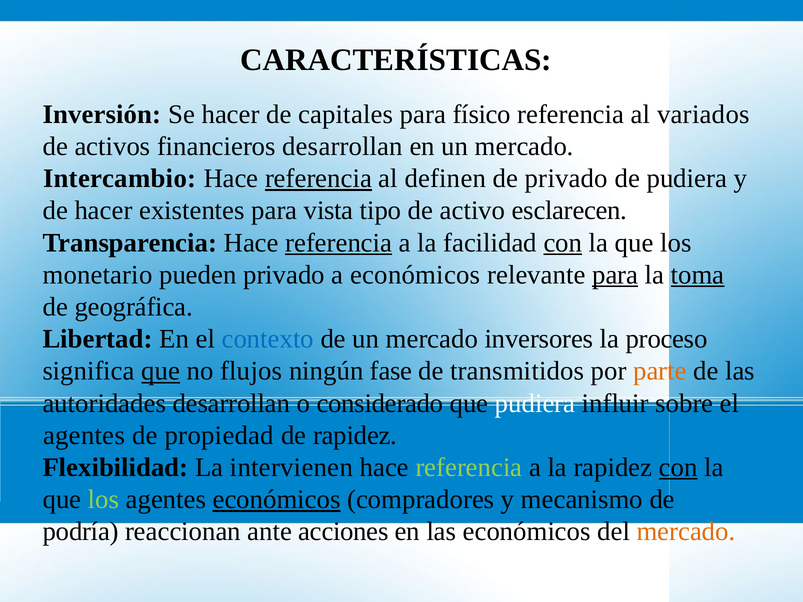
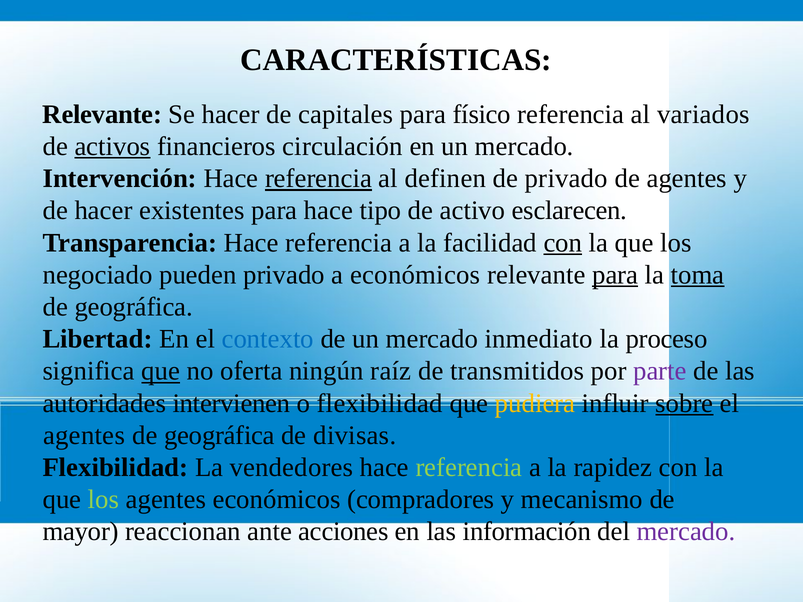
Inversión: Inversión -> Relevante (102, 114)
activos underline: none -> present (112, 146)
financieros desarrollan: desarrollan -> circulación (343, 146)
Intercambio: Intercambio -> Intervención (120, 179)
de pudiera: pudiera -> agentes (687, 179)
para vista: vista -> hace (328, 211)
referencia underline: present -> none (339, 243)
monetario: monetario -> negociado (98, 275)
inversores: inversores -> inmediato (539, 339)
flujos: flujos -> oferta (251, 371)
fase: fase -> raíz (391, 371)
parte colour: orange -> purple (660, 371)
autoridades desarrollan: desarrollan -> intervienen (231, 403)
o considerado: considerado -> flexibilidad (380, 403)
pudiera colour: white -> yellow (535, 403)
sobre underline: none -> present (684, 403)
propiedad: propiedad -> geográfica (220, 436)
de rapidez: rapidez -> divisas (355, 436)
intervienen: intervienen -> vendedores (291, 468)
con underline: present -> none (678, 468)
económicos underline: present -> none (277, 500)
podría: podría -> mayor (81, 532)
las económicos: económicos -> información (527, 532)
mercado colour: orange -> purple (686, 532)
